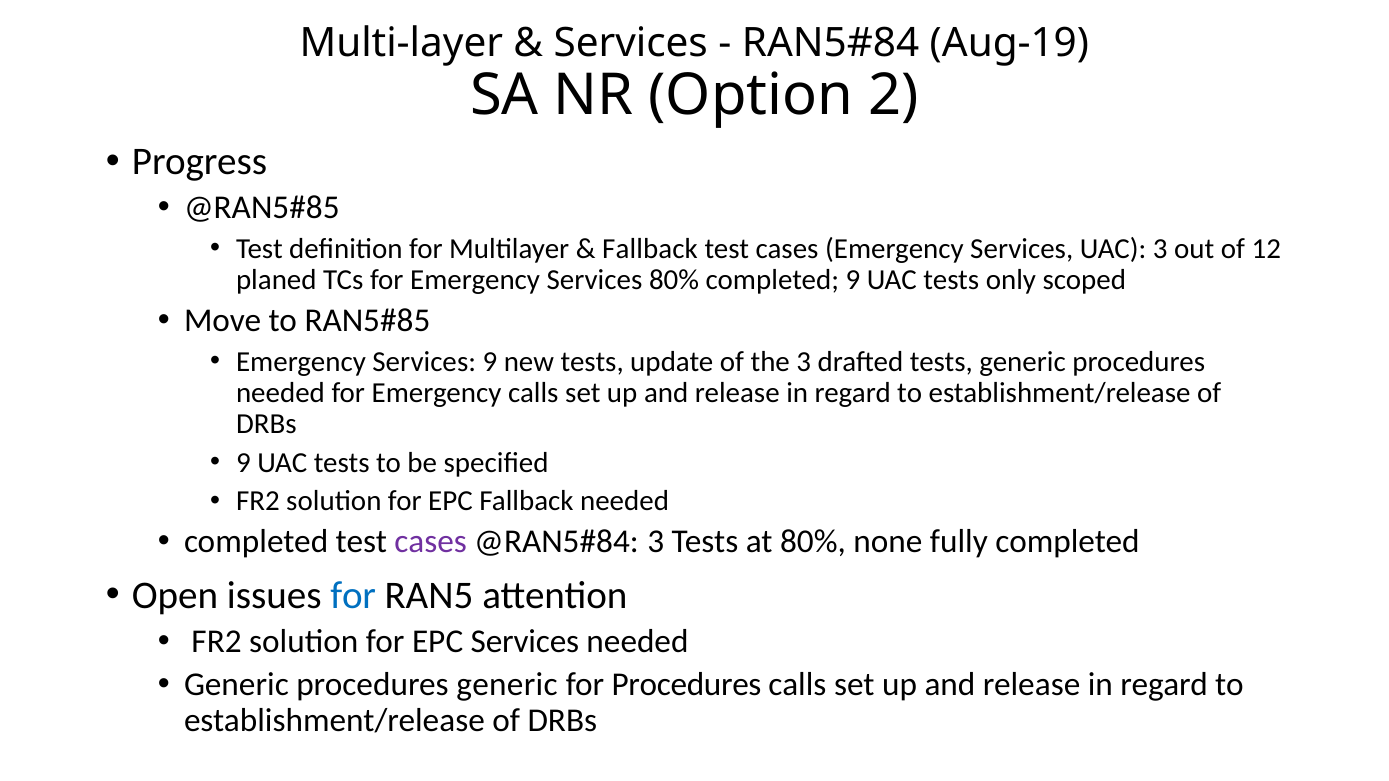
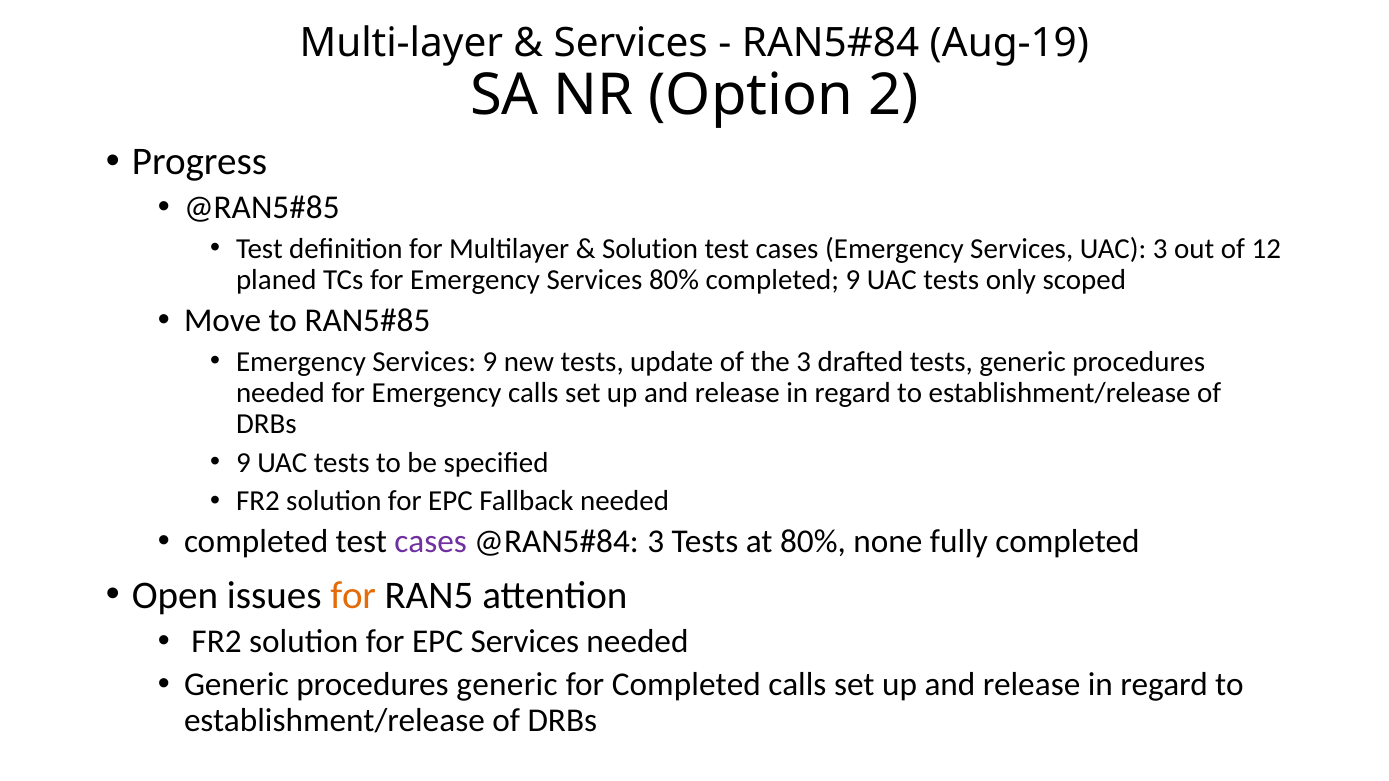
Fallback: Fallback -> Solution (650, 249)
for colour: blue -> orange (353, 595)
for Procedures: Procedures -> Completed (686, 685)
